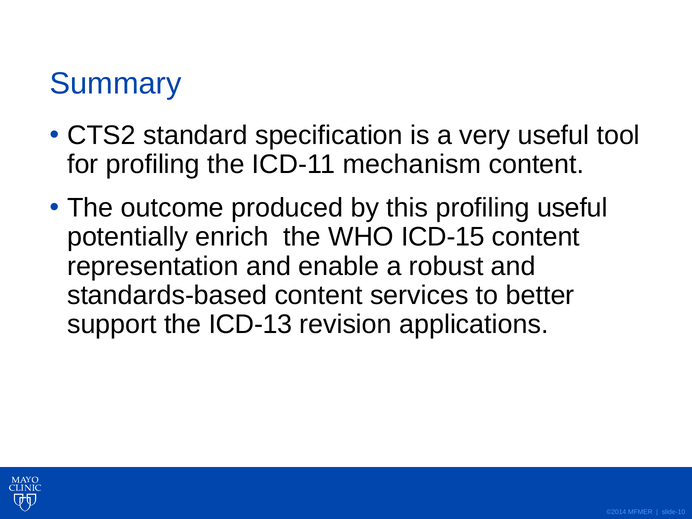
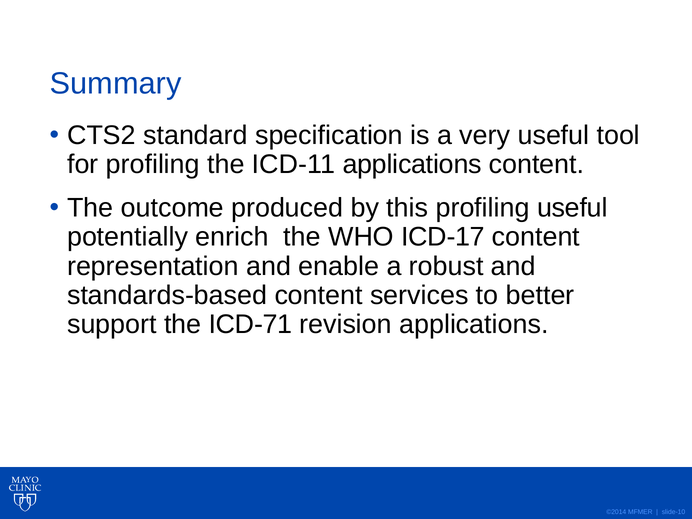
ICD-11 mechanism: mechanism -> applications (412, 165)
ICD-15: ICD-15 -> ICD-17 (443, 237)
ICD-13: ICD-13 -> ICD-71 (251, 324)
